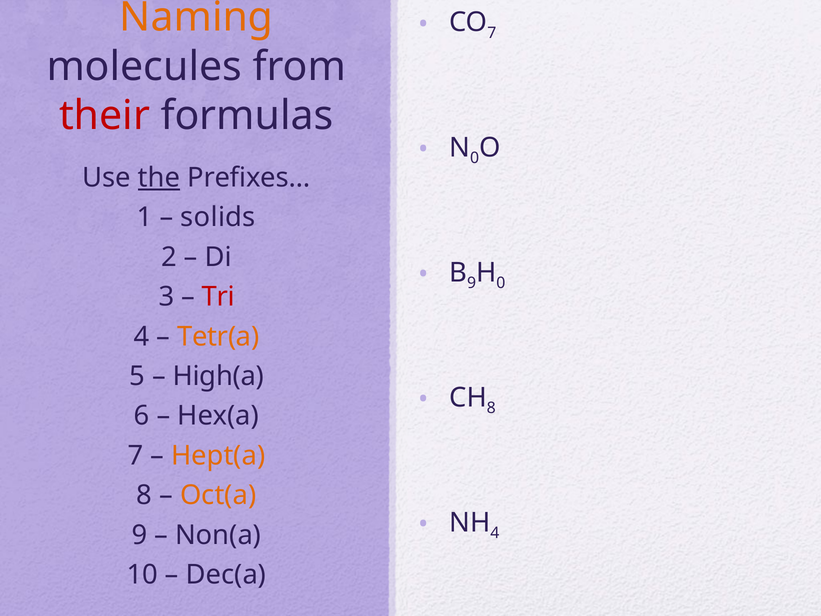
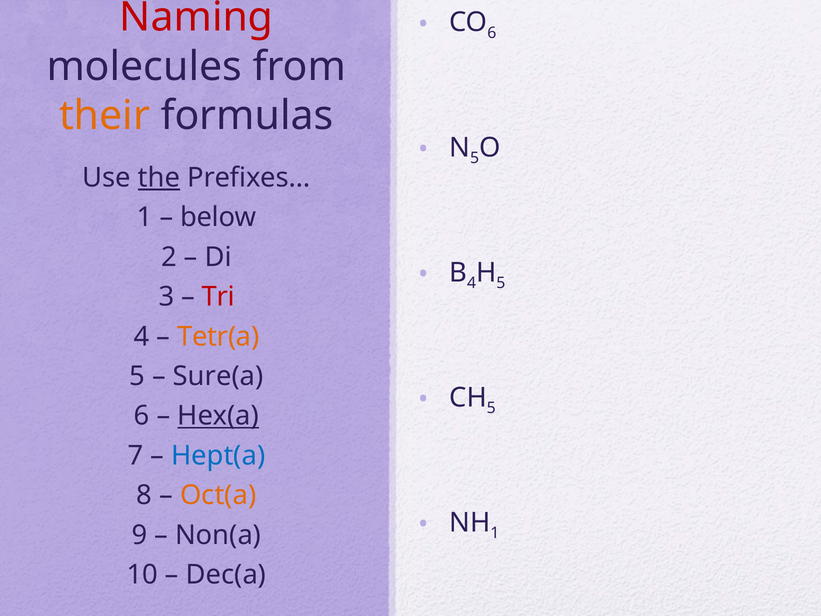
Naming colour: orange -> red (196, 17)
7: 7 -> 6 (492, 33)
their colour: red -> orange (105, 116)
0: 0 -> 5 (475, 158)
solids: solids -> below (218, 217)
9: 9 -> 4 (472, 283)
0: 0 -> 5 (501, 283)
High(a: High(a -> Sure(a (218, 376)
8: 8 -> 5 (491, 408)
Hex(a underline: none -> present (218, 416)
Hept(a colour: orange -> blue (218, 455)
4: 4 -> 1 (495, 533)
